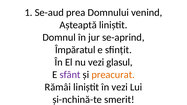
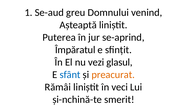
prea: prea -> greu (76, 13)
Domnul: Domnul -> Puterea (59, 37)
sfânt colour: purple -> blue (70, 75)
în vezi: vezi -> veci (120, 87)
